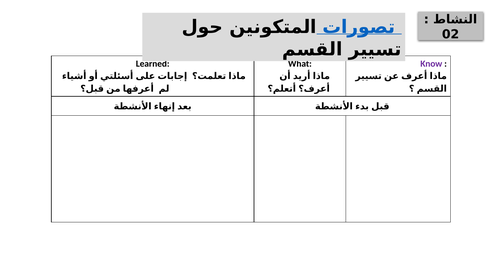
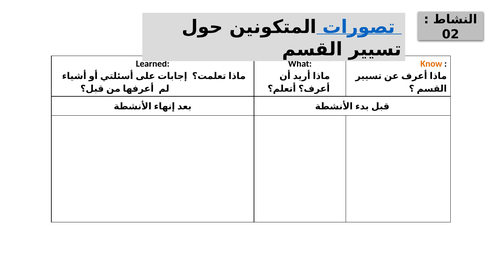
Know colour: purple -> orange (431, 64)
